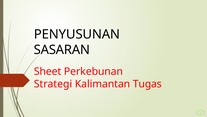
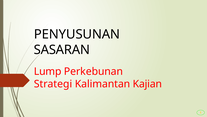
Sheet: Sheet -> Lump (48, 71)
Tugas: Tugas -> Kajian (147, 84)
